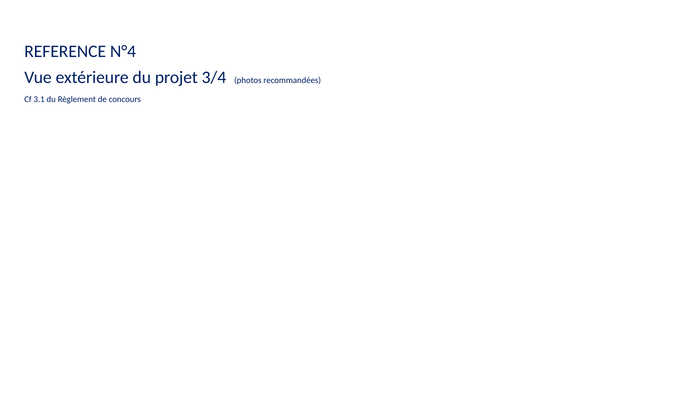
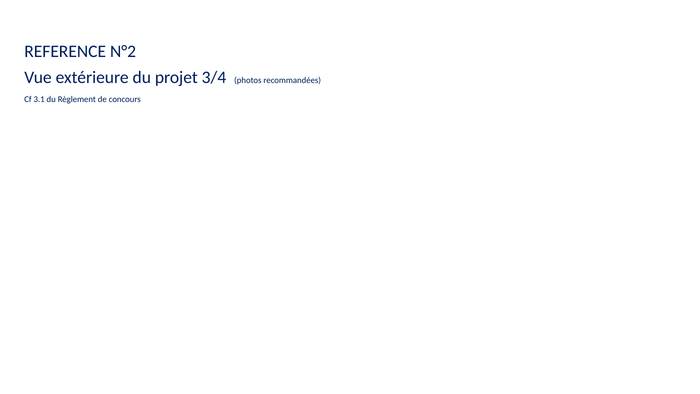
N°4: N°4 -> N°2 (123, 51)
